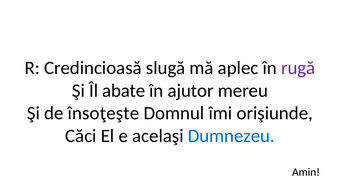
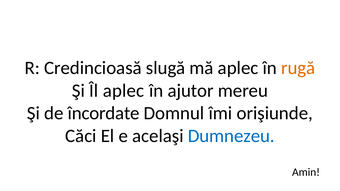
rugă colour: purple -> orange (298, 68)
Îl abate: abate -> aplec (123, 91)
însoţeşte: însoţeşte -> încordate (104, 113)
